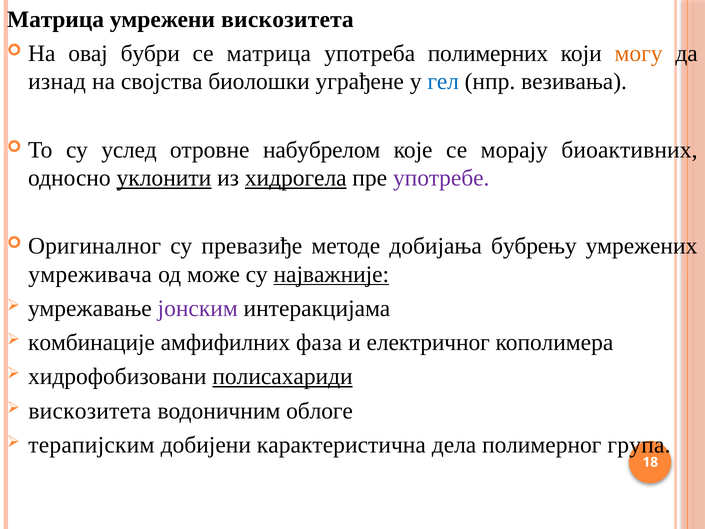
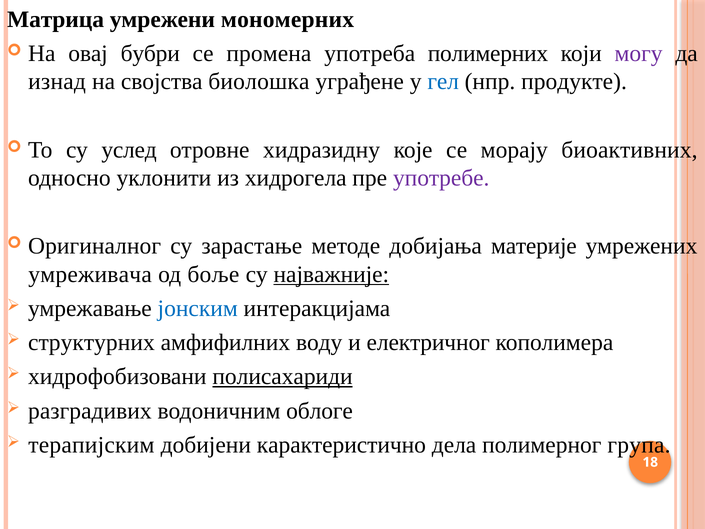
умрежени вискозитета: вискозитета -> мономерних (287, 19)
се матрица: матрица -> промена (269, 53)
могу colour: orange -> purple (639, 53)
биолошки: биолошки -> биолошка (259, 82)
везивања: везивања -> продукте (574, 82)
набубрелом: набубрелом -> хидразидну (322, 150)
уклонити underline: present -> none (164, 178)
хидрогела underline: present -> none (296, 178)
превазиђе: превазиђе -> зарастање (252, 246)
бубрењу: бубрењу -> материје (534, 246)
може: може -> боље (213, 274)
јонским colour: purple -> blue (198, 308)
комбинације: комбинације -> структурних (91, 342)
фаза: фаза -> воду (319, 342)
вискозитета: вискозитета -> разградивих (90, 411)
карактеристична: карактеристична -> карактеристично (341, 445)
